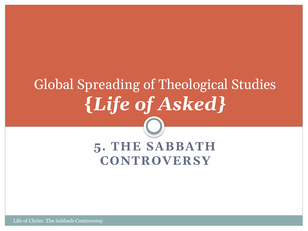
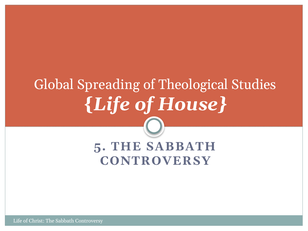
Asked: Asked -> House (192, 104)
